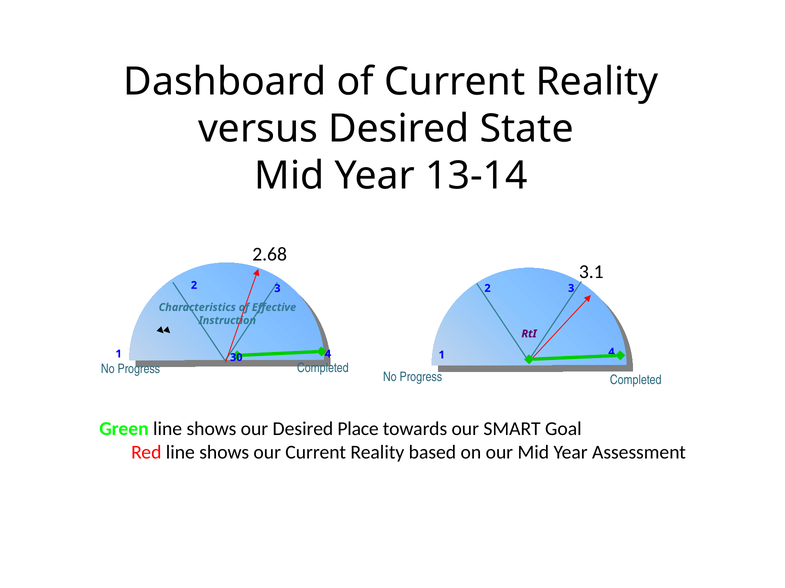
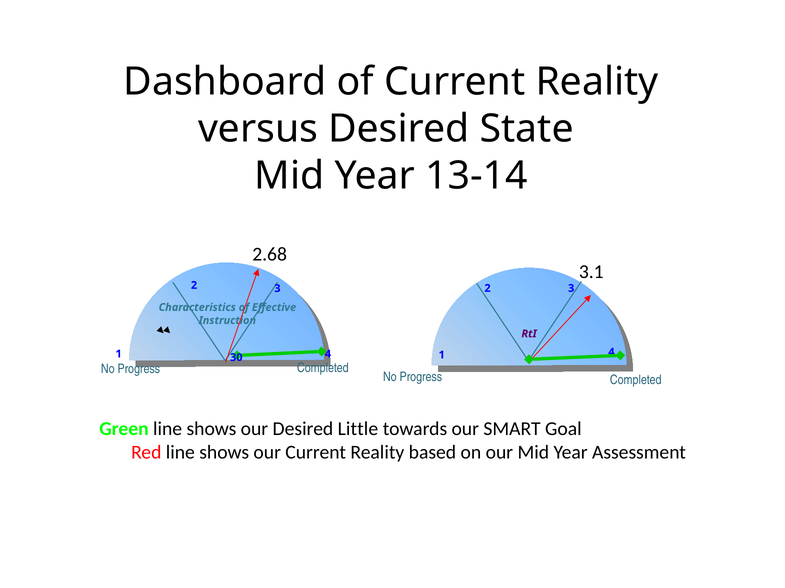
Place: Place -> Little (358, 429)
